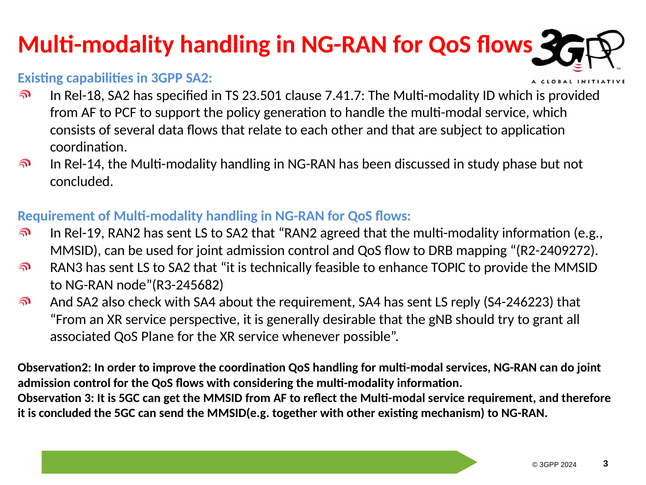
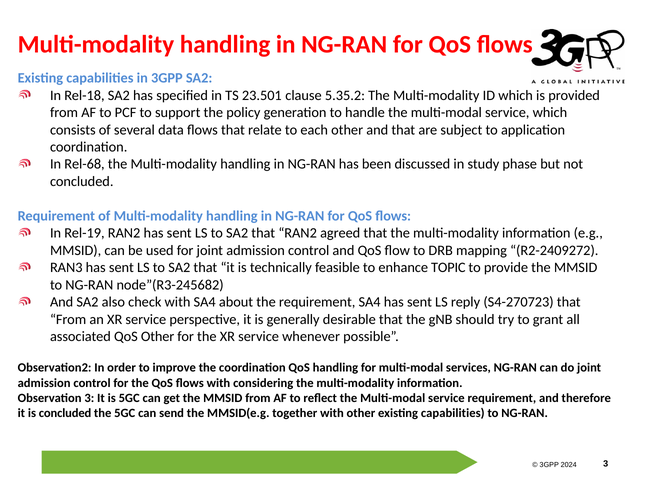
7.41.7: 7.41.7 -> 5.35.2 (345, 95)
Rel-14: Rel-14 -> Rel-68 (84, 164)
S4-246223: S4-246223 -> S4-270723 (519, 302)
QoS Plane: Plane -> Other (158, 336)
other existing mechanism: mechanism -> capabilities (453, 413)
